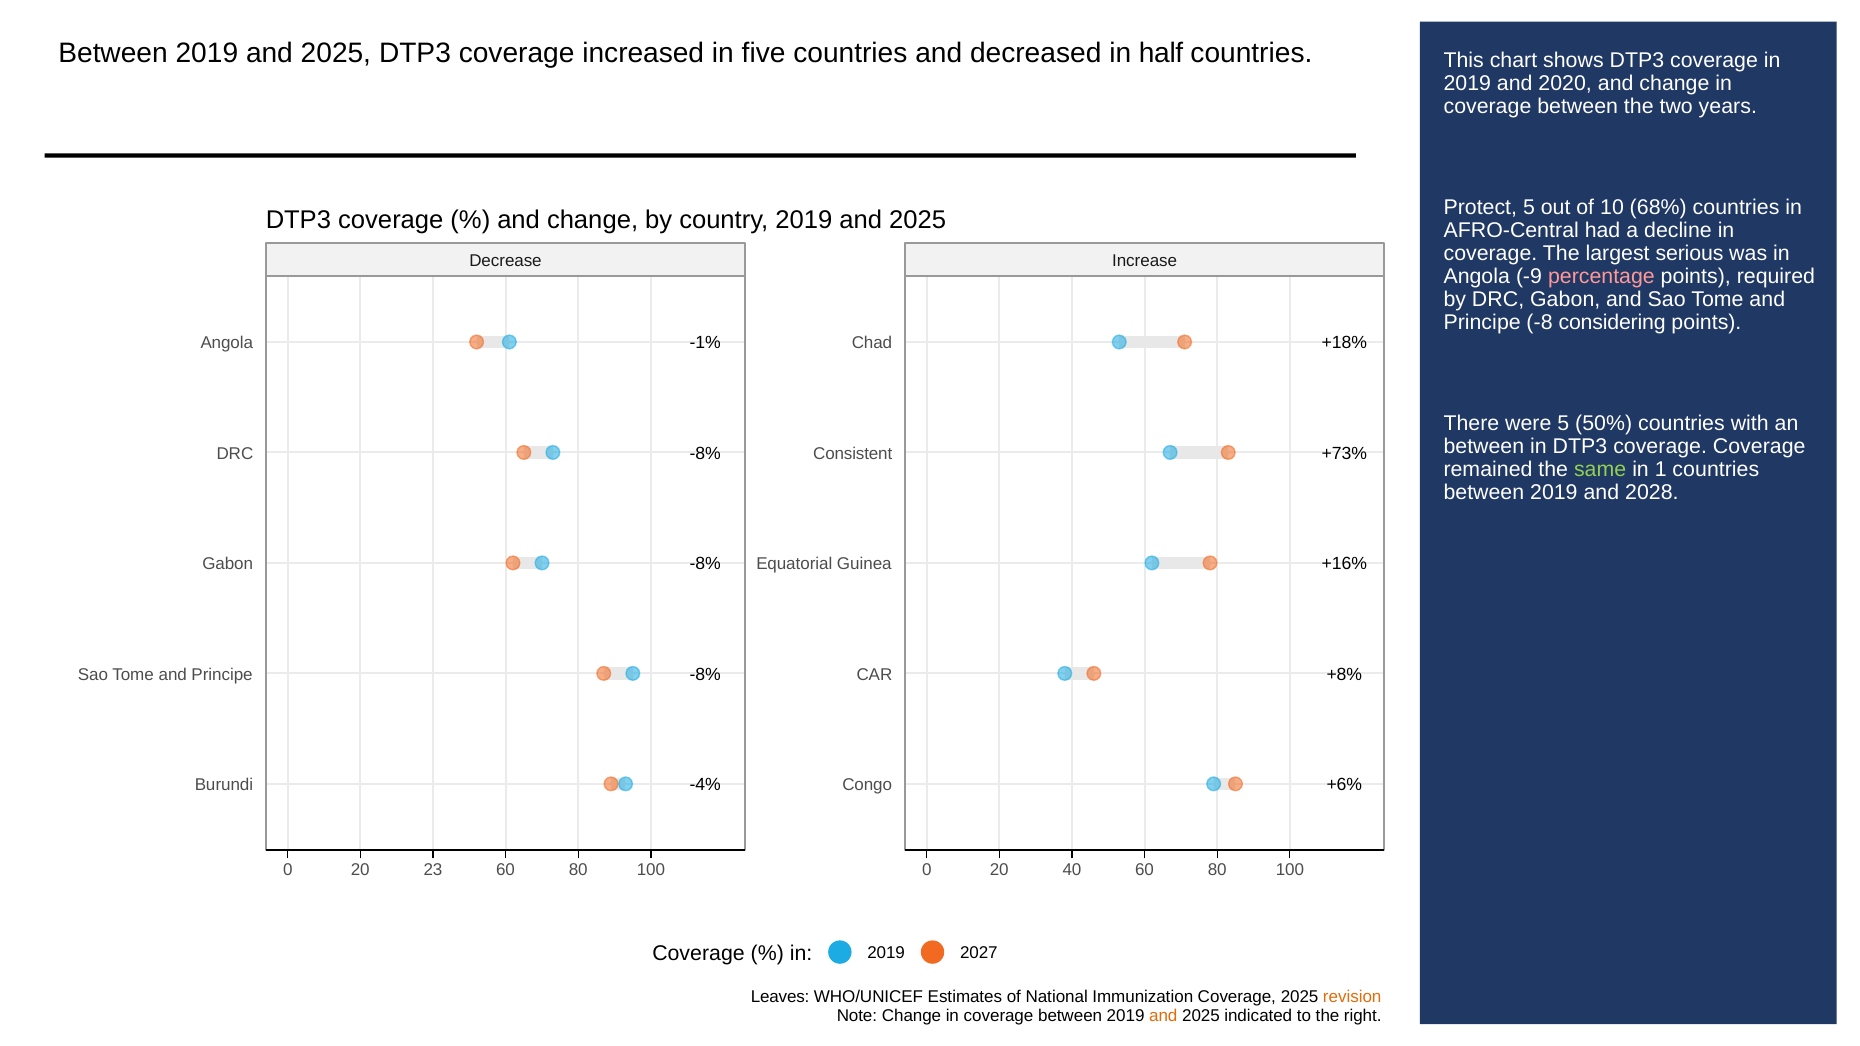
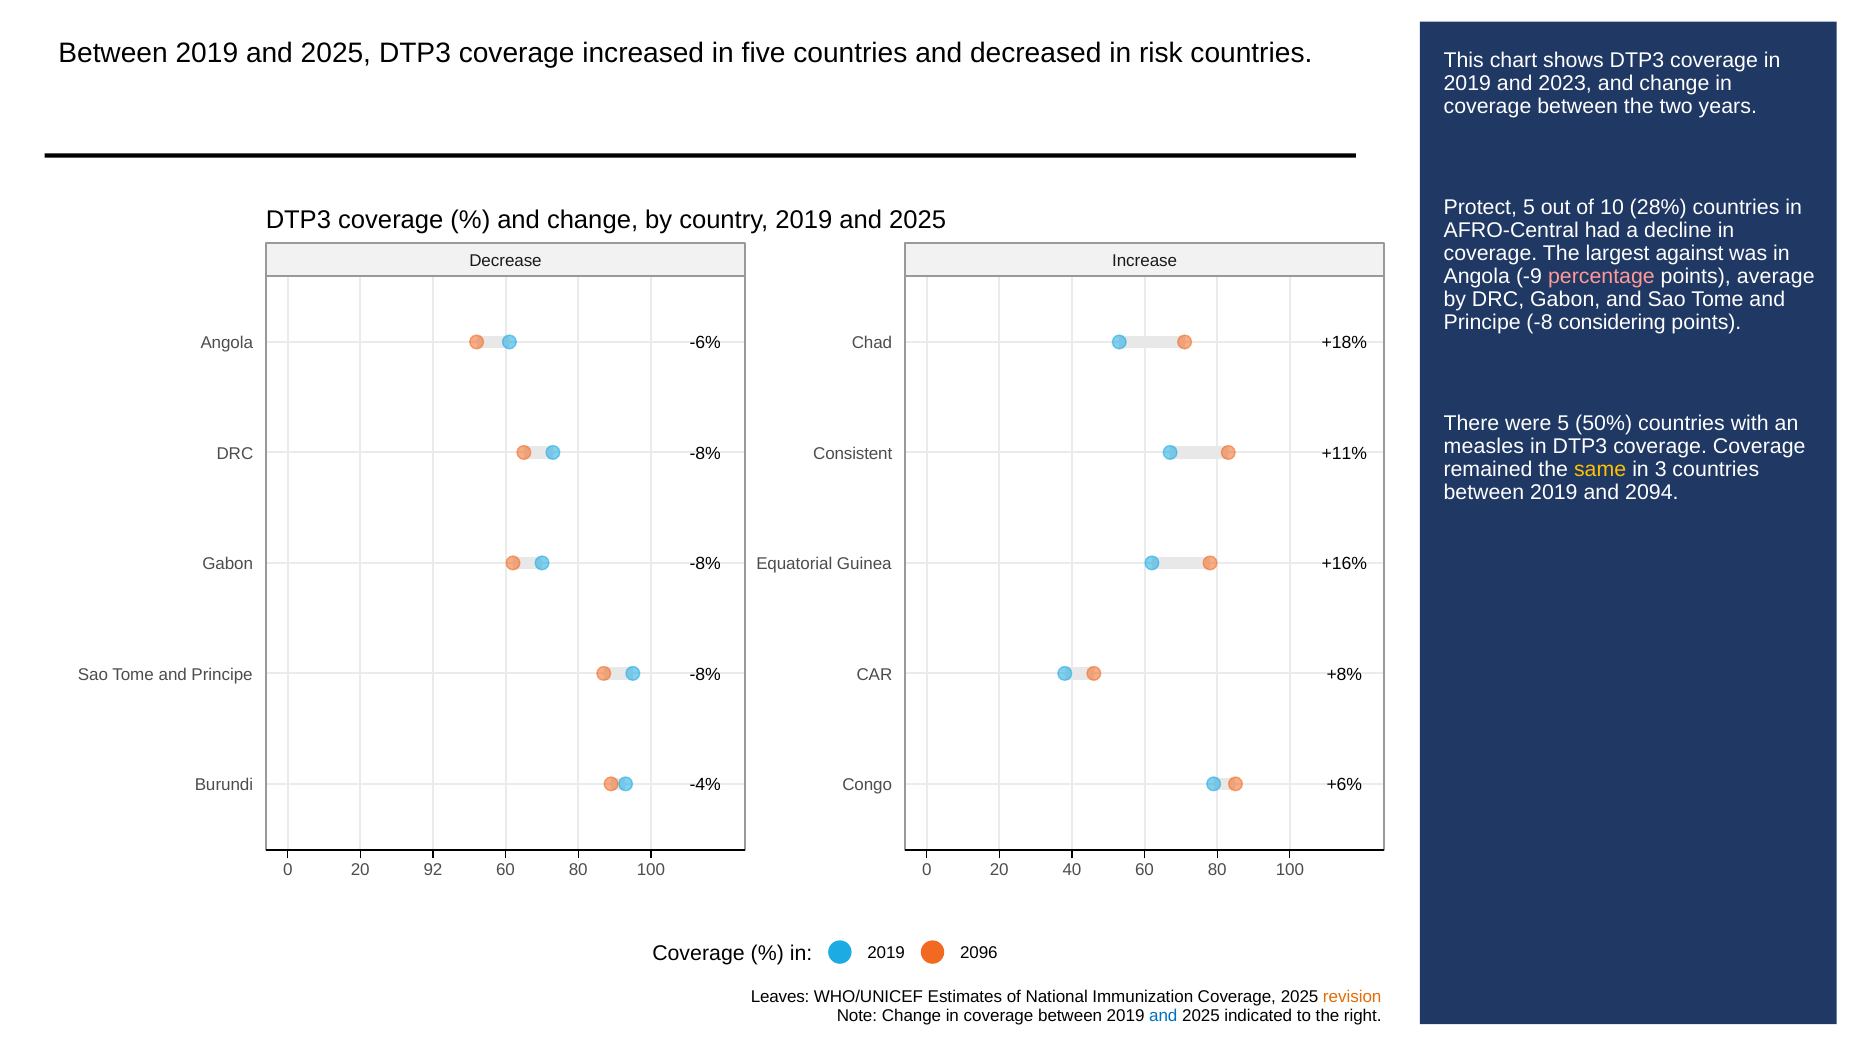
half: half -> risk (1161, 54)
2020: 2020 -> 2023 (1565, 83)
68%: 68% -> 28% (1658, 207)
serious: serious -> against (1689, 253)
required: required -> average (1776, 276)
-1%: -1% -> -6% (705, 343)
between: between -> measles (1484, 446)
+73%: +73% -> +11% (1344, 454)
same colour: light green -> yellow (1600, 469)
1: 1 -> 3 (1661, 469)
2028: 2028 -> 2094 (1652, 492)
23: 23 -> 92 (433, 870)
2027: 2027 -> 2096 (979, 953)
and colour: orange -> blue (1163, 1016)
